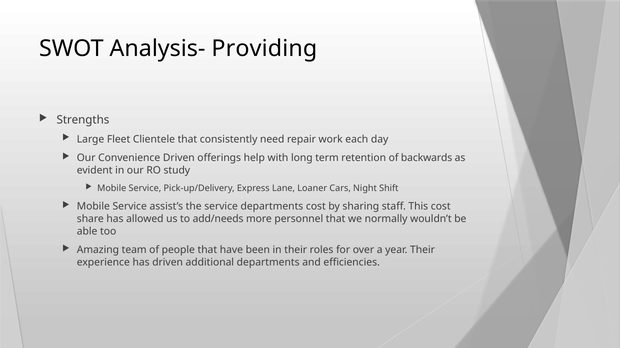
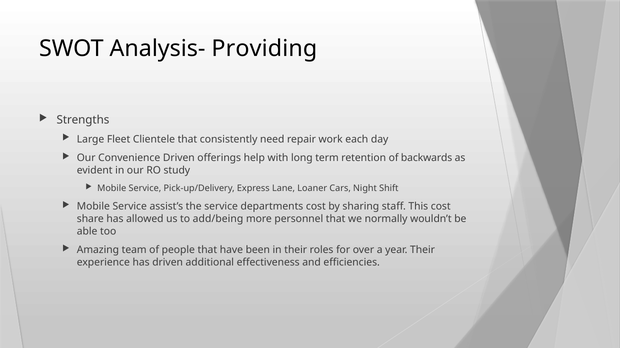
add/needs: add/needs -> add/being (218, 219)
additional departments: departments -> effectiveness (268, 263)
